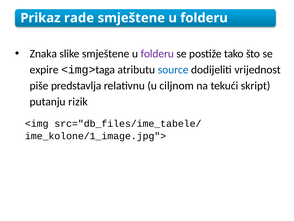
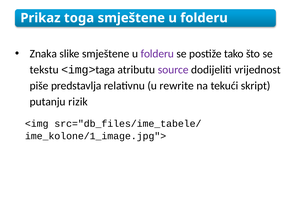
rade: rade -> toga (79, 18)
expire: expire -> tekstu (44, 70)
source colour: blue -> purple (173, 70)
ciljnom: ciljnom -> rewrite (177, 86)
